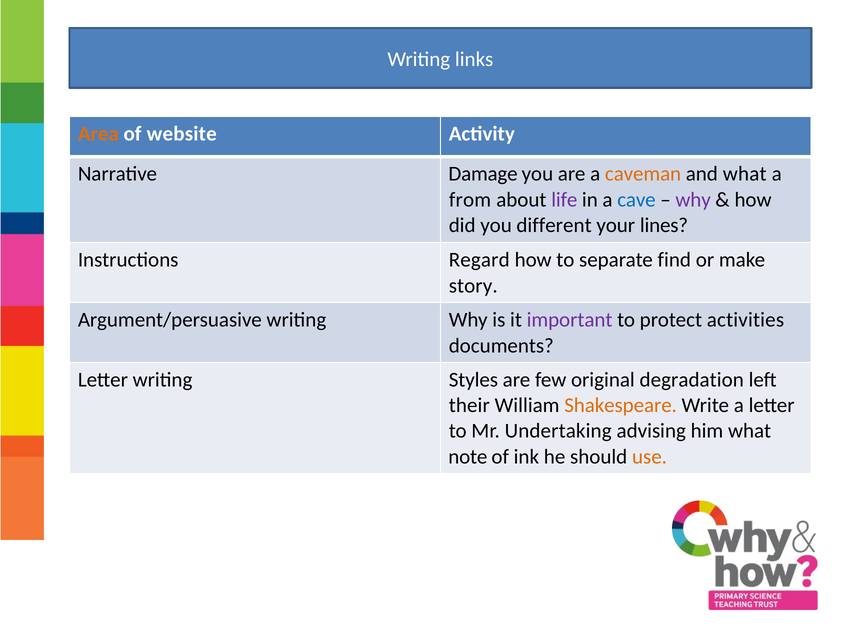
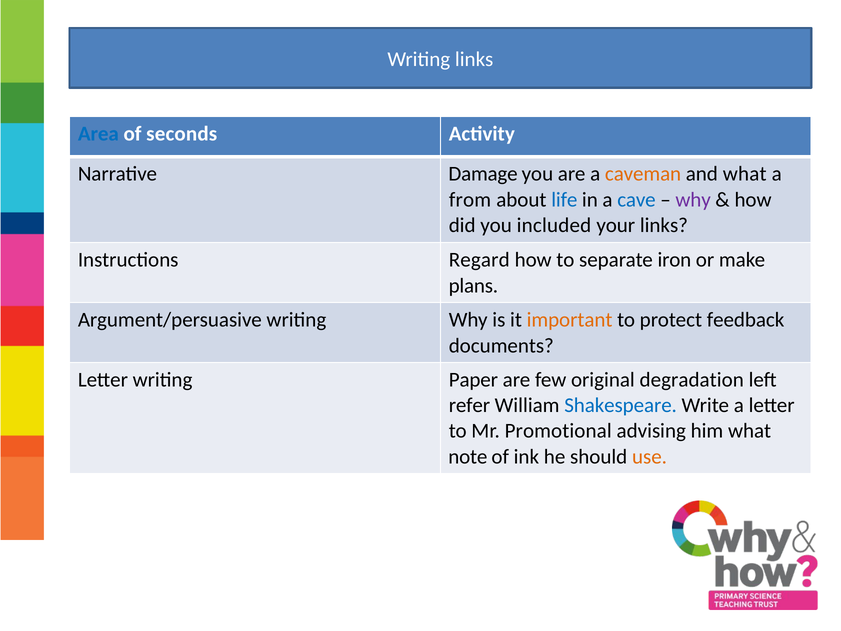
Area colour: orange -> blue (98, 134)
website: website -> seconds (182, 134)
life colour: purple -> blue (564, 200)
different: different -> included (554, 225)
your lines: lines -> links (664, 225)
find: find -> iron (674, 260)
story: story -> plans (473, 285)
important colour: purple -> orange (570, 320)
activities: activities -> feedback (746, 320)
Styles: Styles -> Paper (473, 380)
their: their -> refer (469, 405)
Shakespeare colour: orange -> blue (621, 405)
Undertaking: Undertaking -> Promotional (558, 431)
